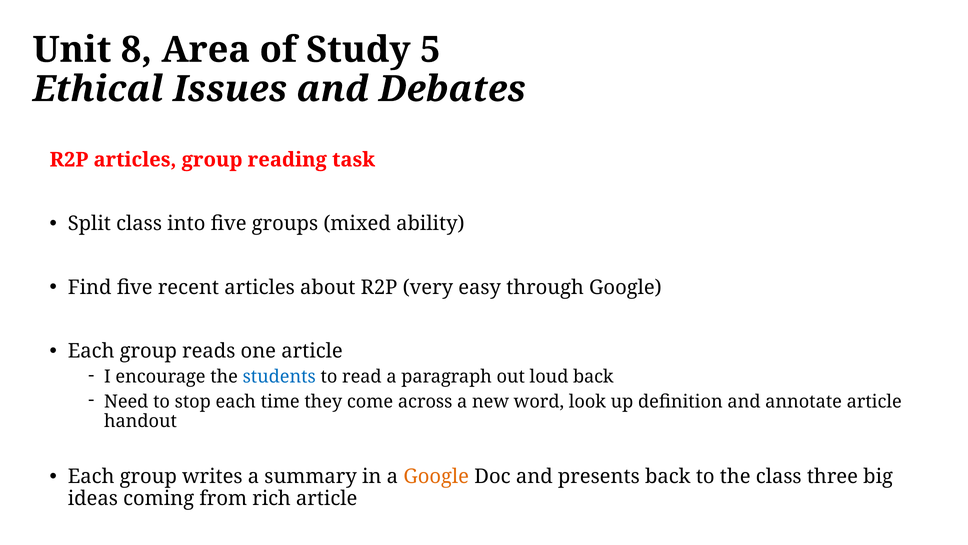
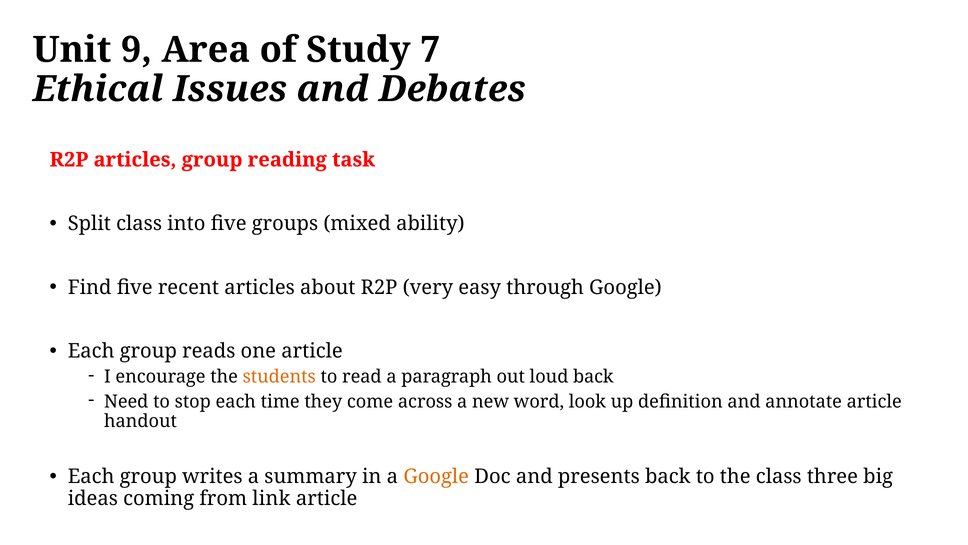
8: 8 -> 9 (136, 50)
5: 5 -> 7 (430, 50)
students colour: blue -> orange (279, 377)
rich: rich -> link (271, 498)
